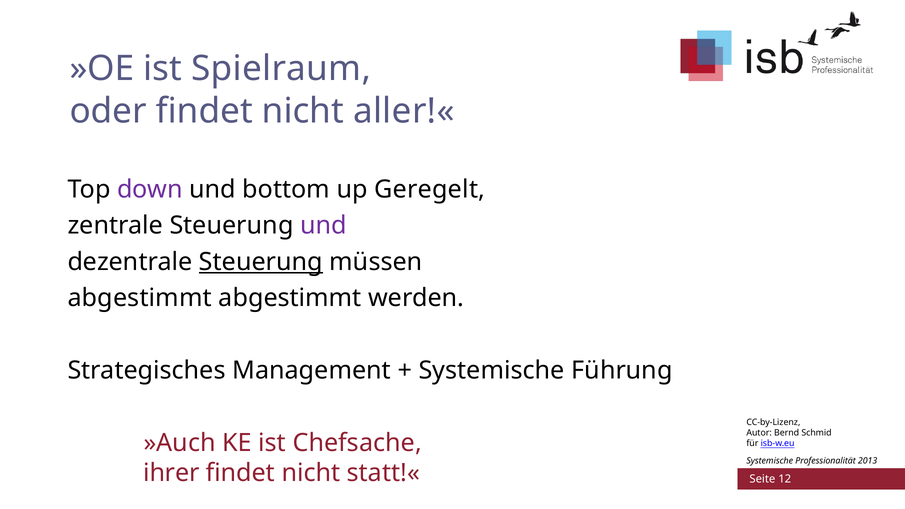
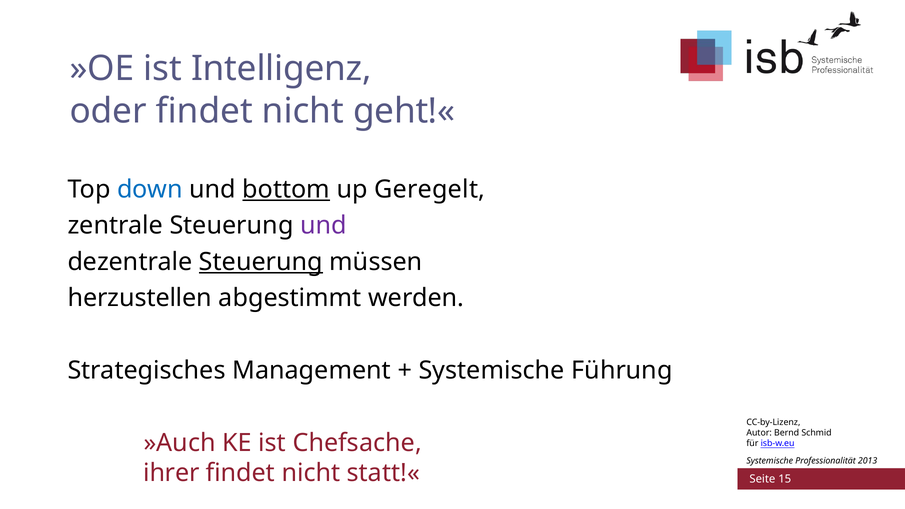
Spielraum: Spielraum -> Intelligenz (281, 69)
aller!«: aller!« -> geht!« (404, 111)
down colour: purple -> blue (150, 189)
bottom underline: none -> present (286, 189)
abgestimmt: abgestimmt -> herzustellen (140, 298)
12: 12 -> 15 (785, 479)
